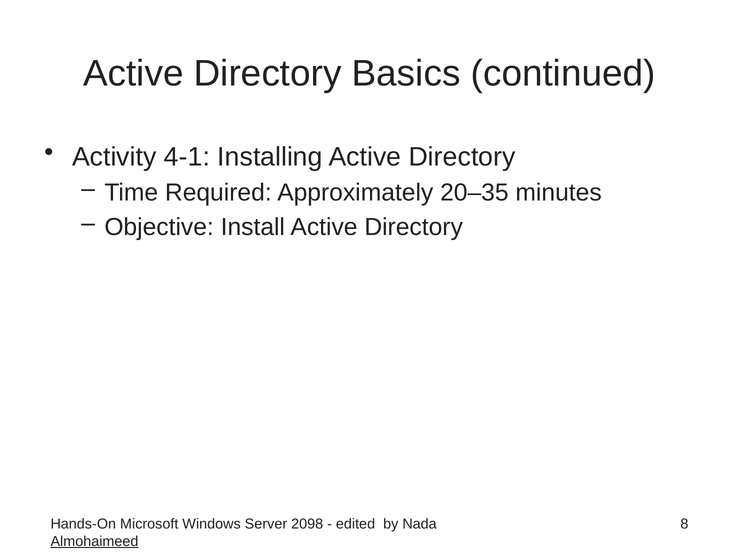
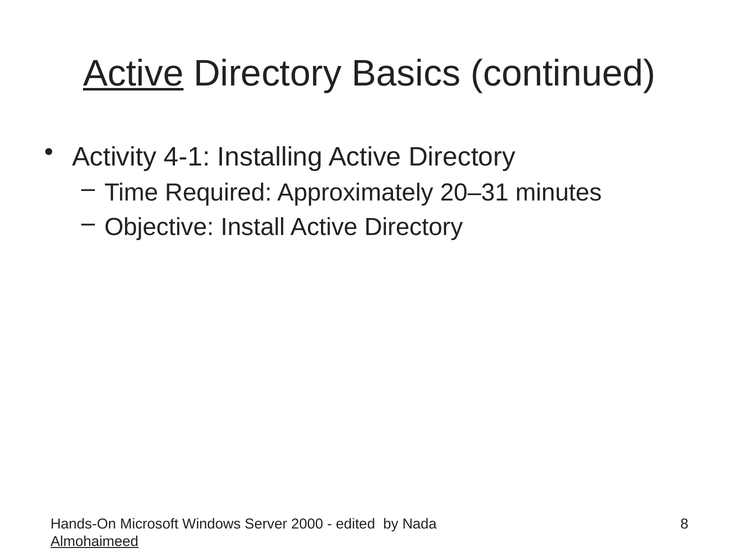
Active underline: none -> present (133, 73)
20–35: 20–35 -> 20–31 (474, 193)
2098: 2098 -> 2000 (307, 524)
